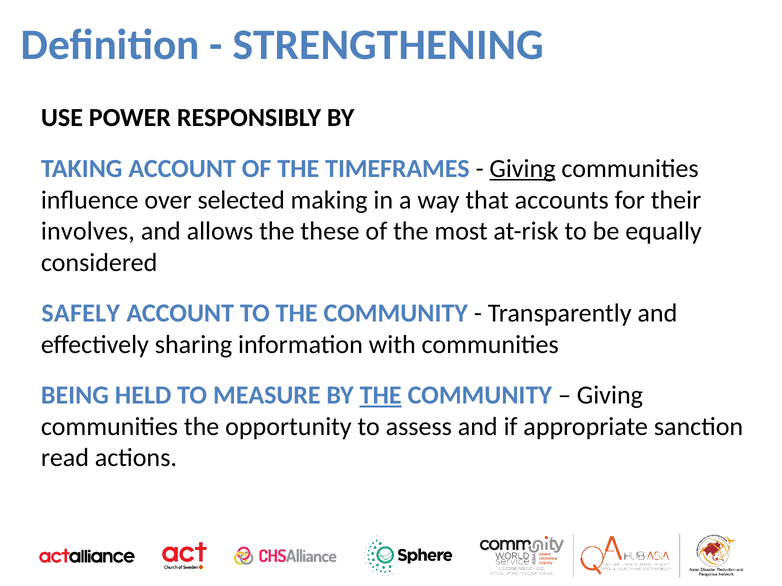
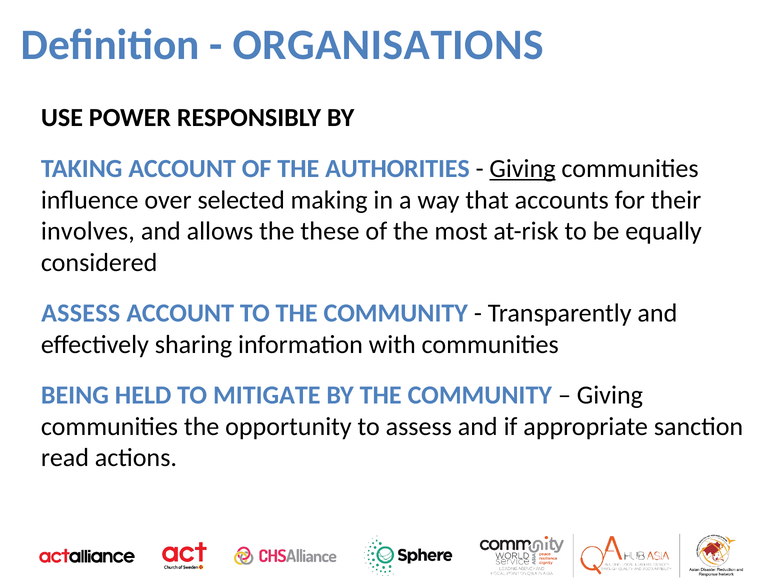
STRENGTHENING: STRENGTHENING -> ORGANISATIONS (388, 45)
TIMEFRAMES: TIMEFRAMES -> AUTHORITIES (397, 169)
SAFELY: SAFELY -> ASSESS (81, 313)
MEASURE: MEASURE -> MITIGATE (267, 396)
THE underline: present -> none (381, 396)
